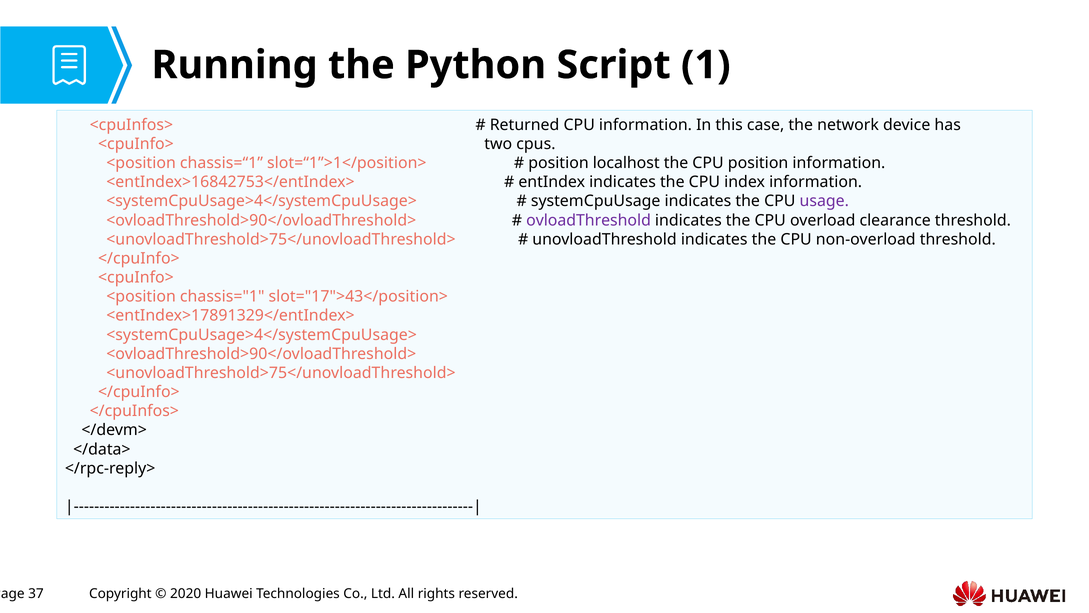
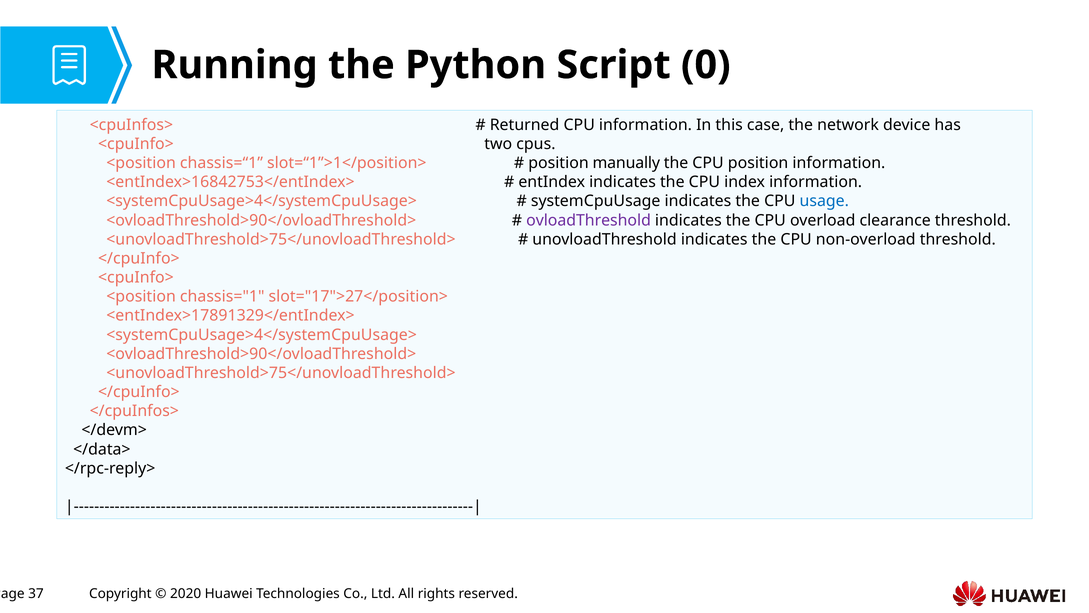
1: 1 -> 0 (706, 65)
localhost: localhost -> manually (626, 163)
usage colour: purple -> blue (824, 201)
slot="17">43</position>: slot="17">43</position> -> slot="17">27</position> (358, 296)
